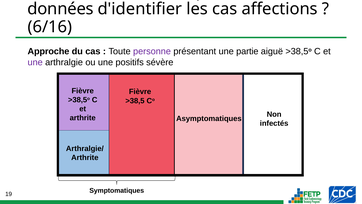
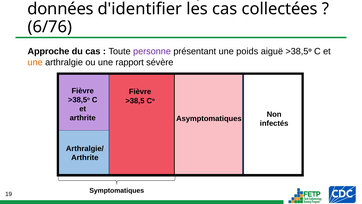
affections: affections -> collectées (280, 9)
6/16: 6/16 -> 6/76 (50, 27)
partie: partie -> poids (247, 51)
une colour: purple -> orange (35, 62)
positifs: positifs -> rapport (130, 62)
